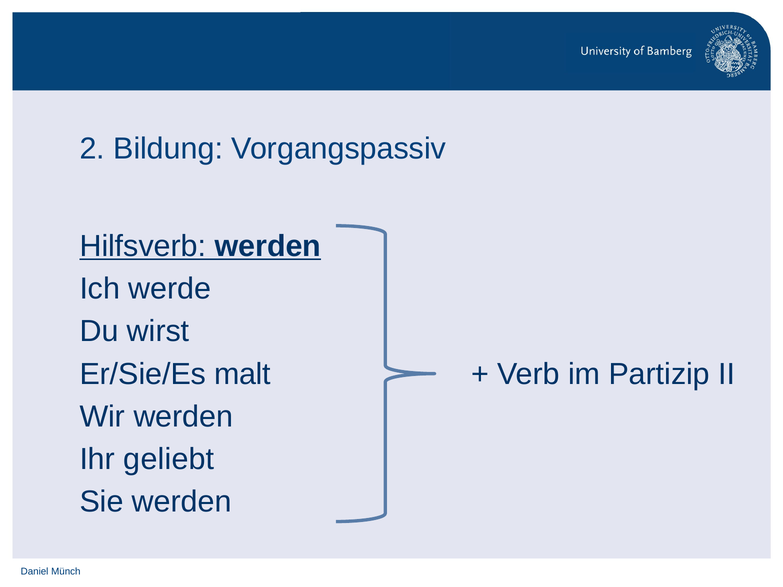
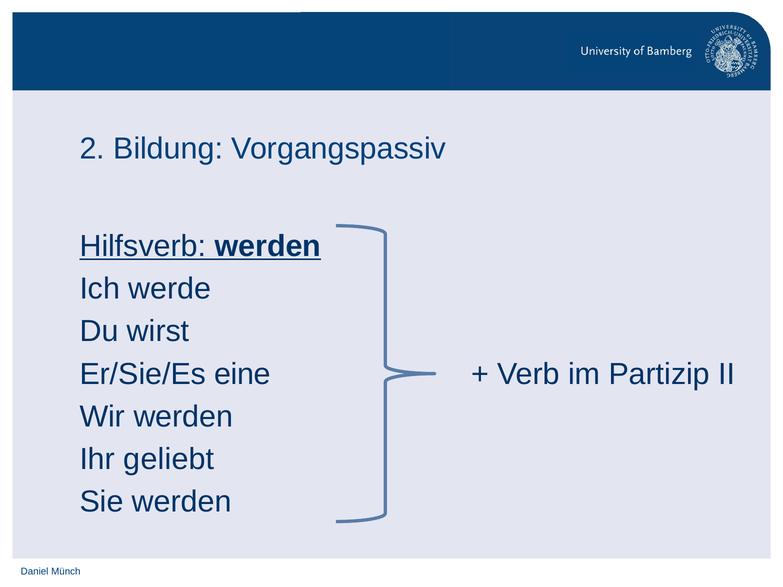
malt: malt -> eine (243, 374)
